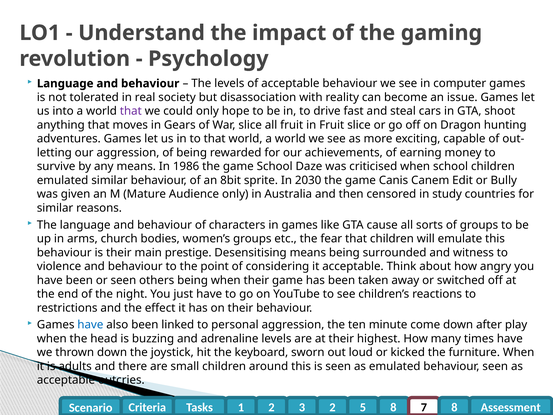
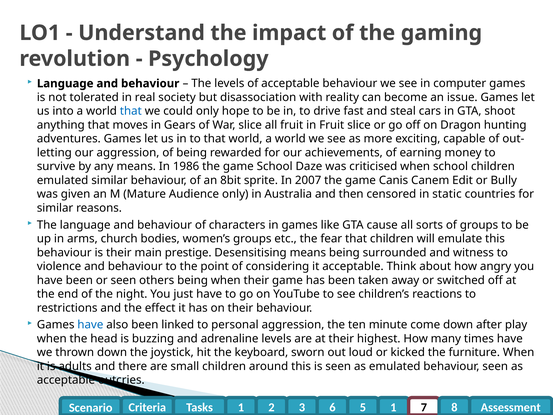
that colour: purple -> blue (131, 111)
2030: 2030 -> 2007 (308, 180)
study: study -> static (447, 194)
3 2: 2 -> 6 (332, 407)
5 8: 8 -> 1 (393, 407)
